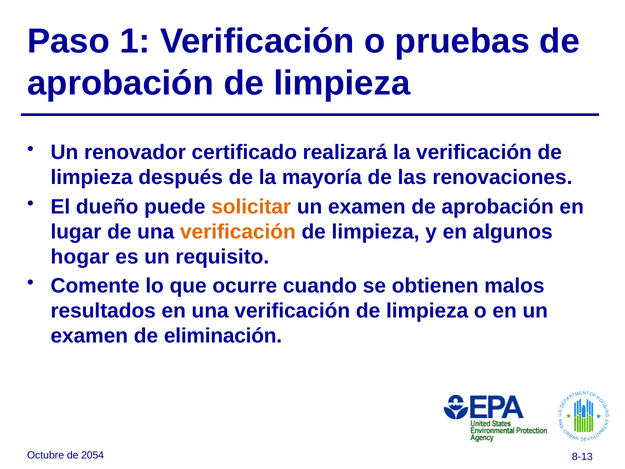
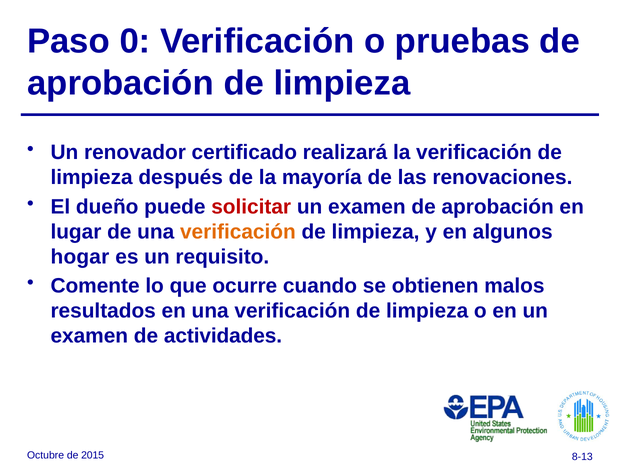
1: 1 -> 0 (135, 41)
solicitar colour: orange -> red (251, 207)
eliminación: eliminación -> actividades (223, 336)
2054: 2054 -> 2015 (93, 455)
